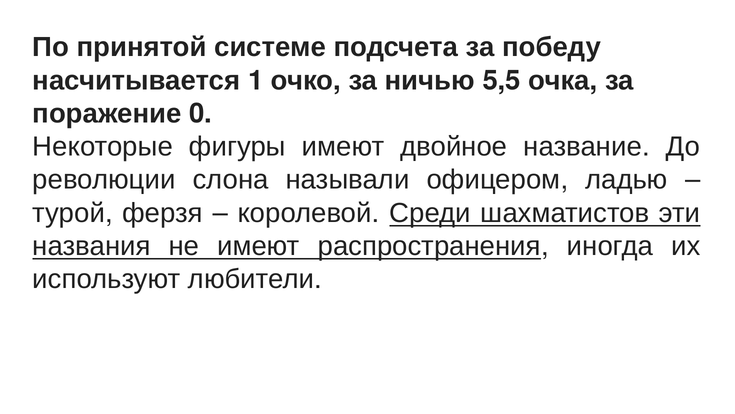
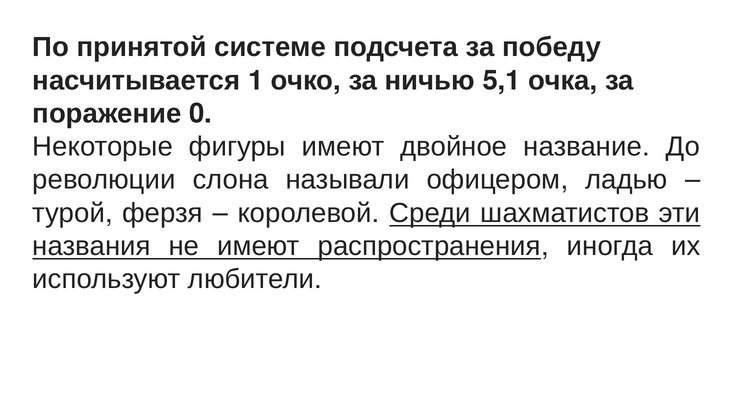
5,5: 5,5 -> 5,1 (502, 80)
